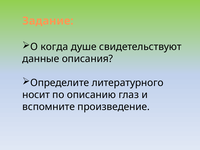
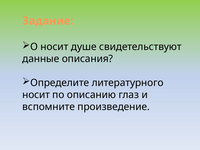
О когда: когда -> носит (54, 47)
